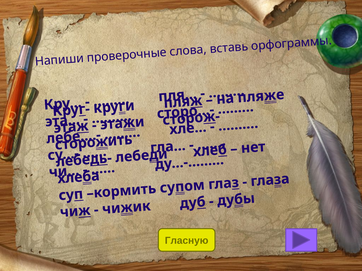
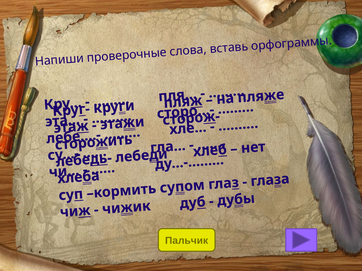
Гласную: Гласную -> Пальчик (187, 241)
